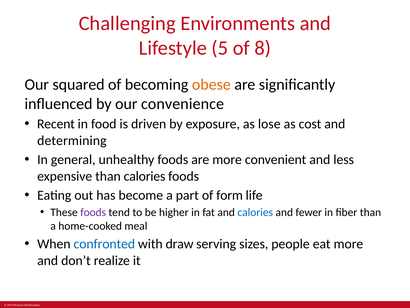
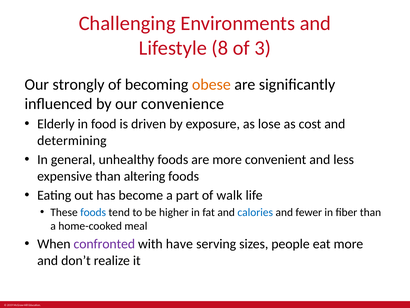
5: 5 -> 8 (220, 48)
8: 8 -> 3 (263, 48)
squared: squared -> strongly (79, 84)
Recent: Recent -> Elderly (56, 124)
than calories: calories -> altering (145, 176)
form: form -> walk (229, 195)
foods colour: purple -> blue (93, 212)
confronted colour: blue -> purple (104, 244)
draw: draw -> have (179, 244)
